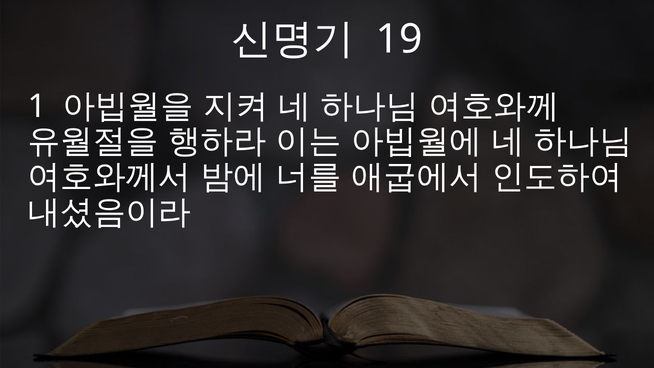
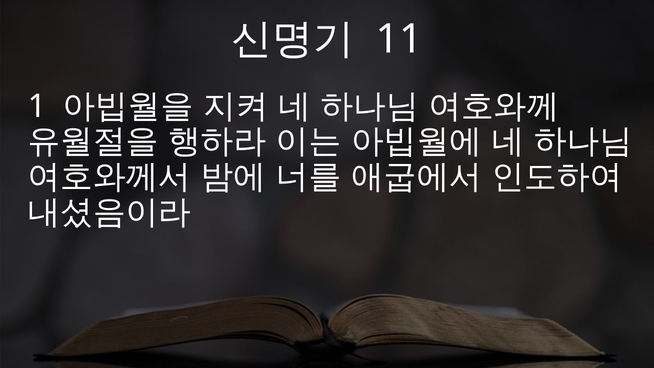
19: 19 -> 11 (399, 39)
